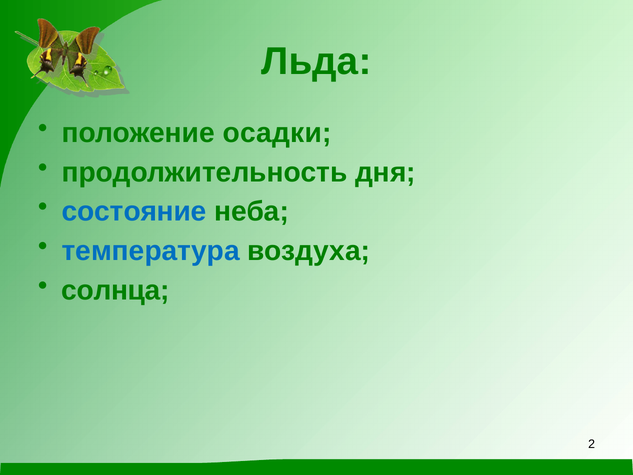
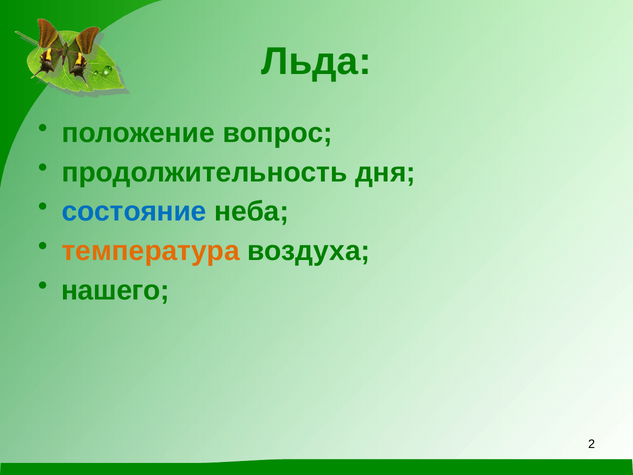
осадки: осадки -> вопрос (278, 133)
температура colour: blue -> orange (151, 251)
солнца: солнца -> нашего (115, 290)
